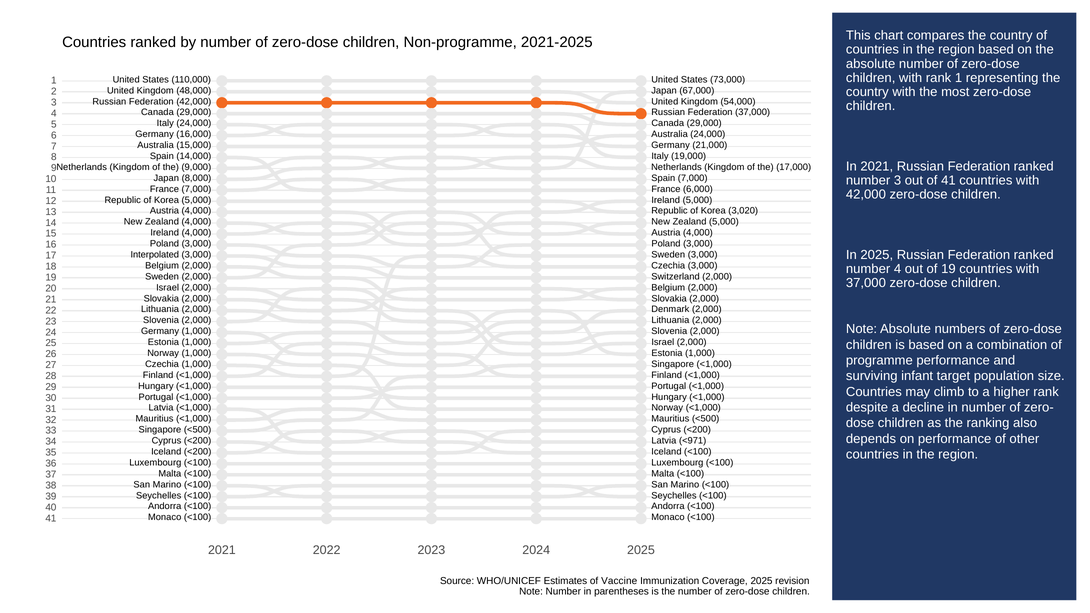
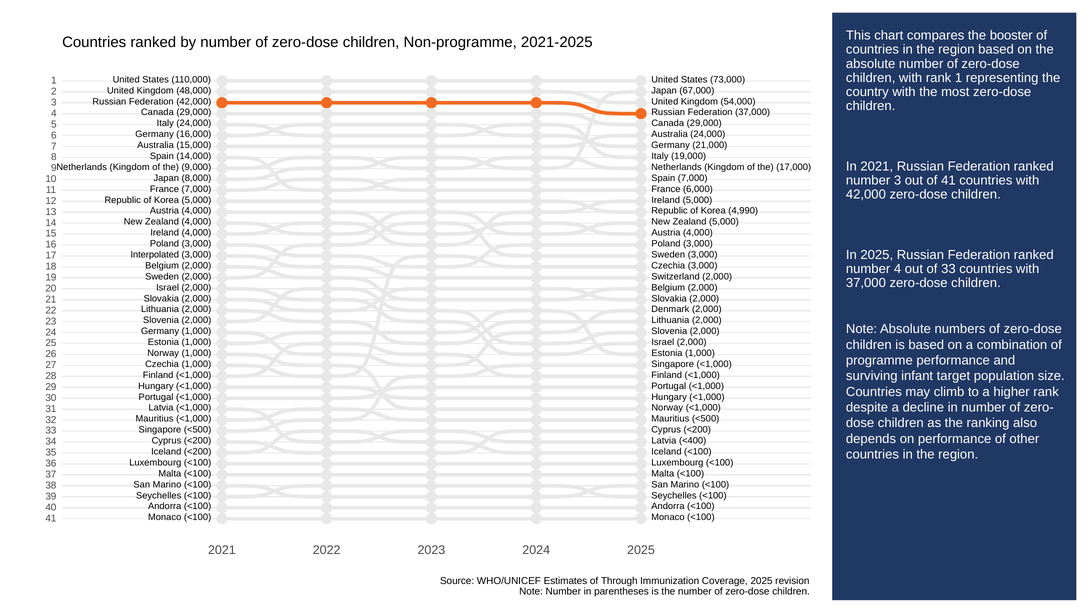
compares the country: country -> booster (1011, 36)
3,020: 3,020 -> 4,990 (743, 211)
of 19: 19 -> 33 (948, 269)
<971: <971 -> <400 (693, 441)
Vaccine: Vaccine -> Through (619, 581)
